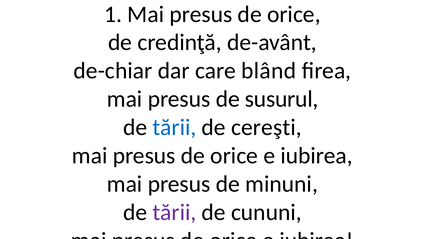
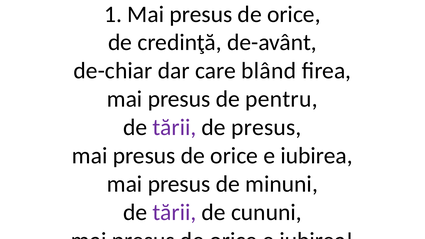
susurul: susurul -> pentru (281, 99)
tării colour: blue -> purple (174, 128)
de cereşti: cereşti -> presus (266, 128)
